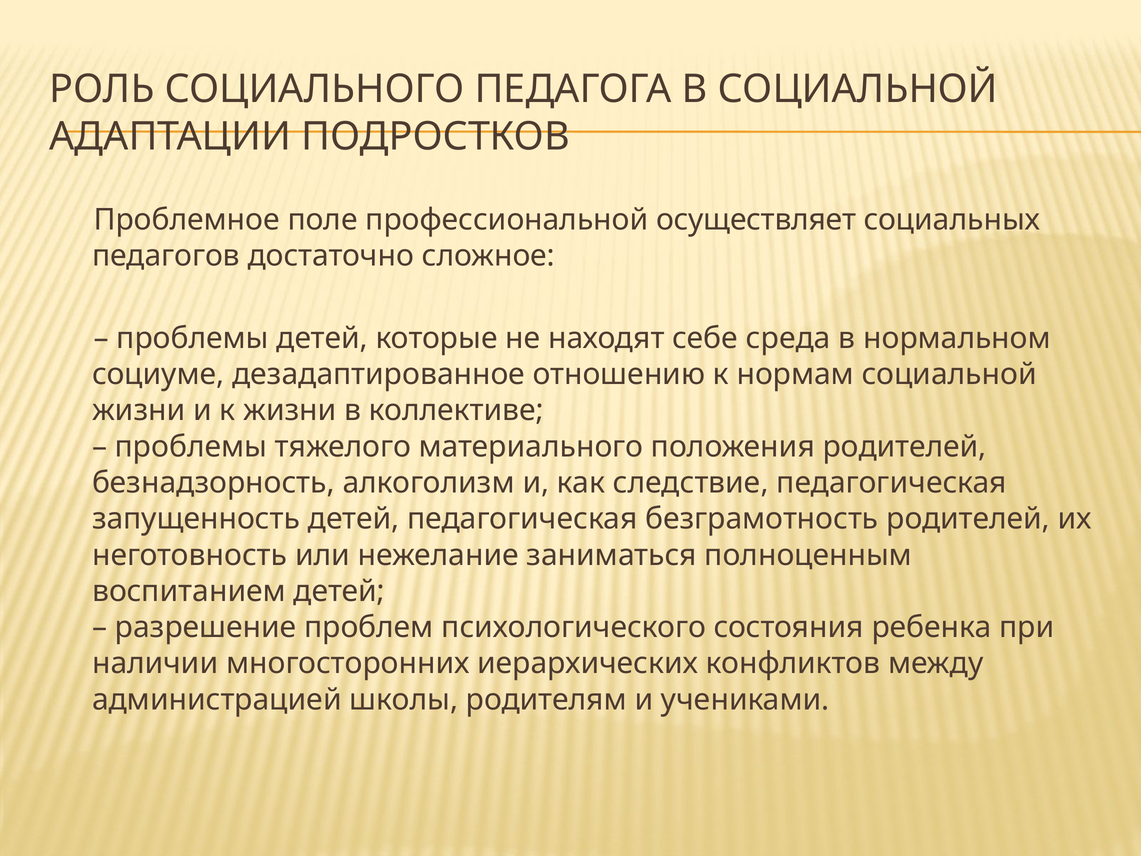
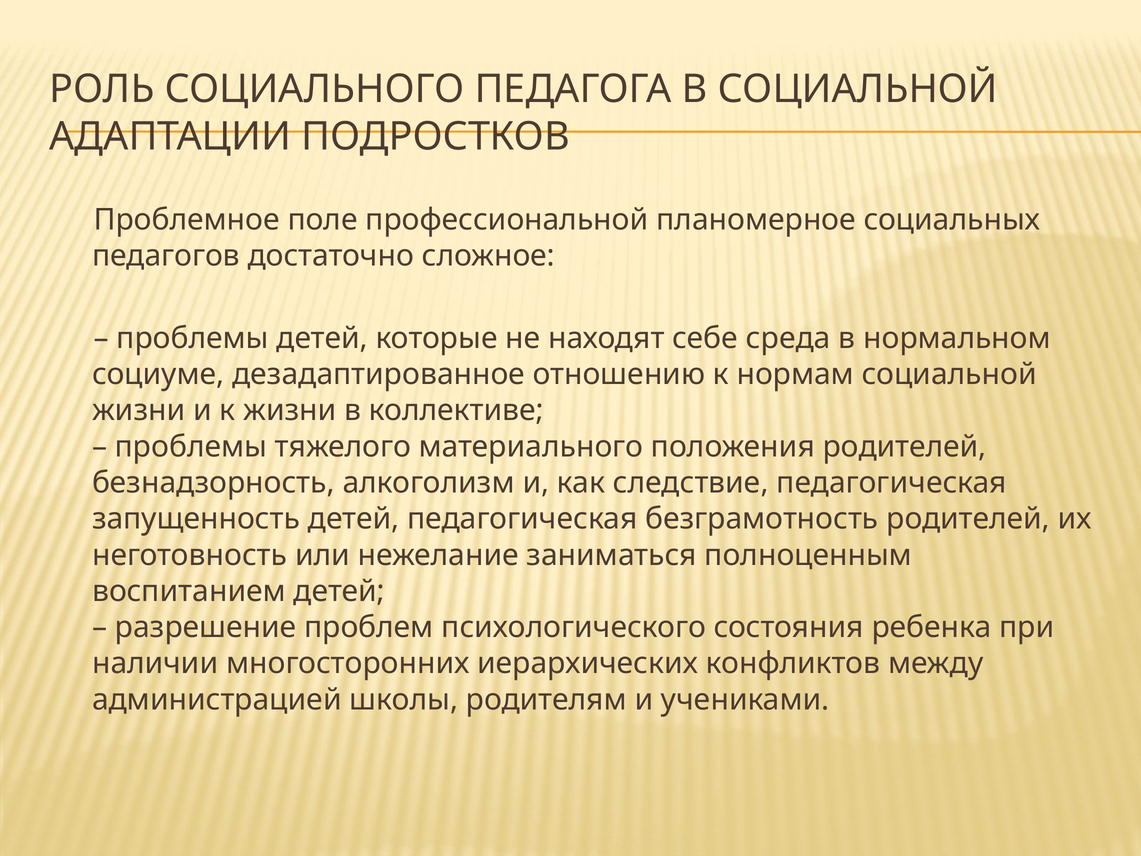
осуществляет: осуществляет -> планомерное (756, 220)
